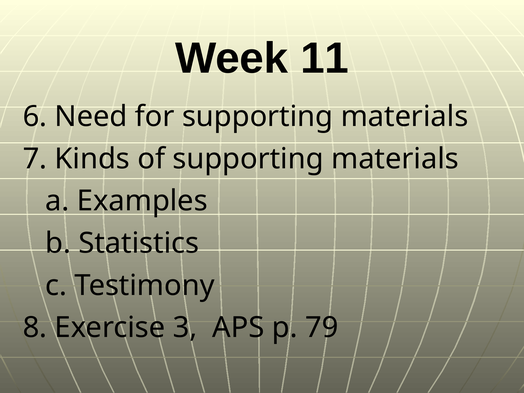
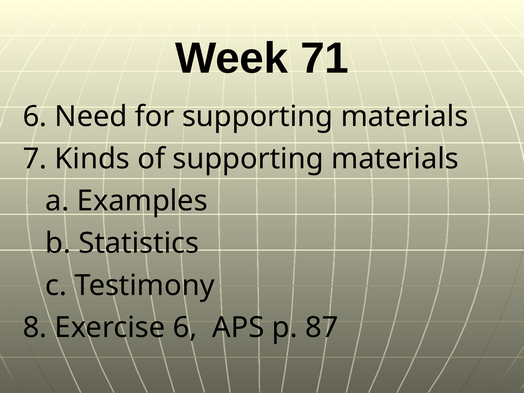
11: 11 -> 71 (325, 58)
Exercise 3: 3 -> 6 (185, 328)
79: 79 -> 87 (322, 328)
